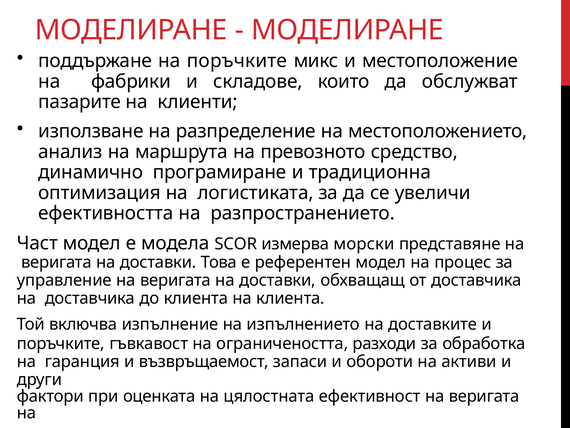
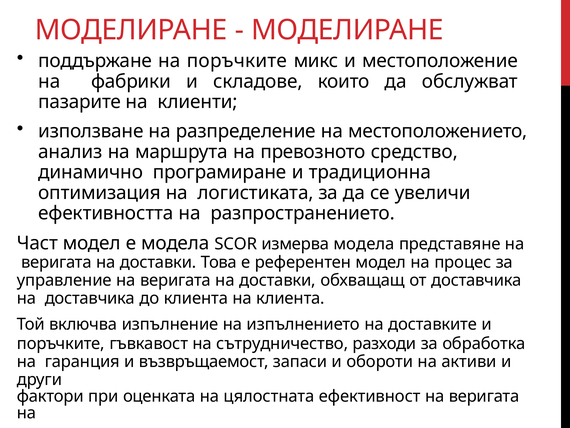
измерва морски: морски -> модела (364, 244)
ограничеността: ограничеността -> сътрудничество (282, 343)
